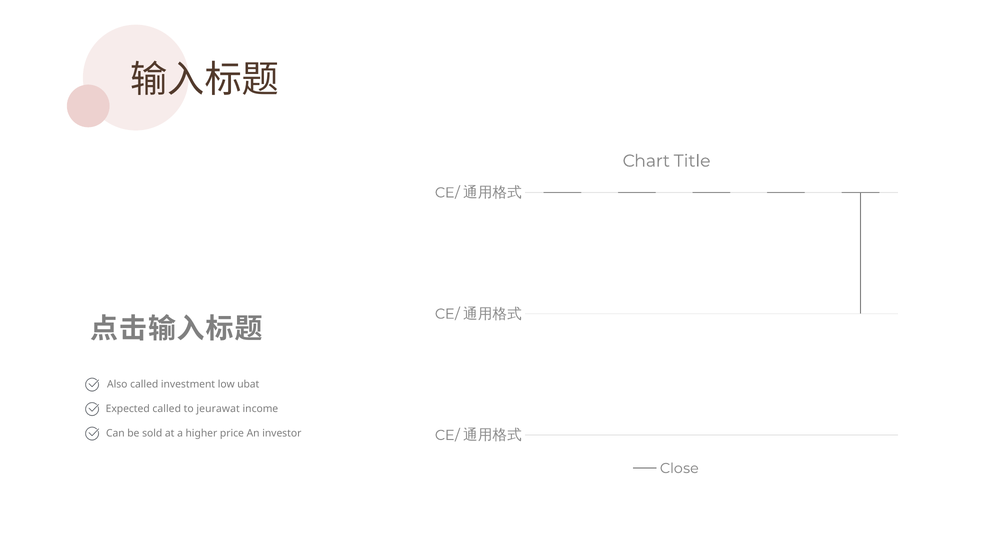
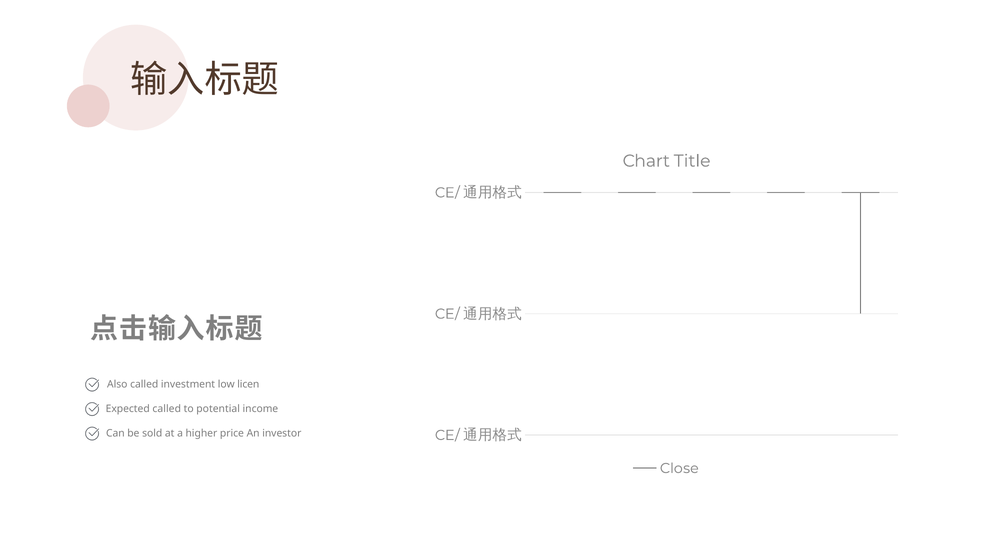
ubat: ubat -> licen (248, 384)
jeurawat: jeurawat -> potential (218, 409)
